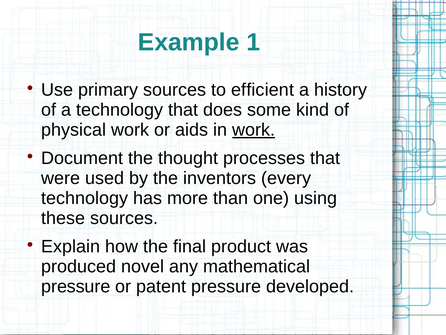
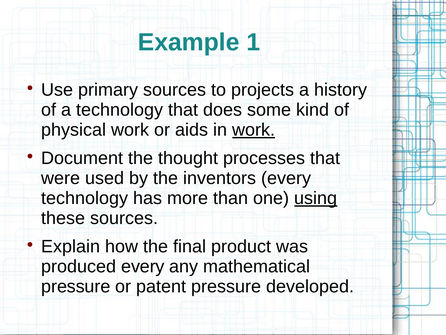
efficient: efficient -> projects (263, 90)
using underline: none -> present (316, 198)
produced novel: novel -> every (143, 266)
